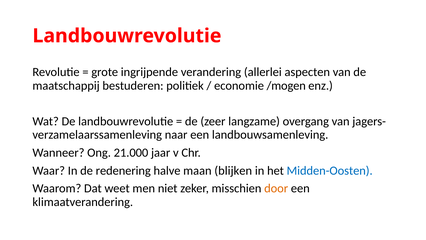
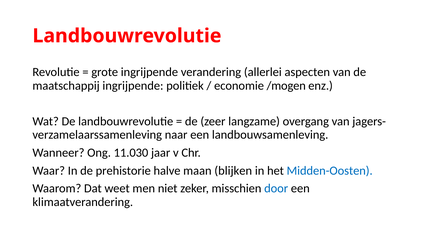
maatschappij bestuderen: bestuderen -> ingrijpende (133, 85)
21.000: 21.000 -> 11.030 (131, 152)
redenering: redenering -> prehistorie (123, 170)
door colour: orange -> blue (276, 188)
